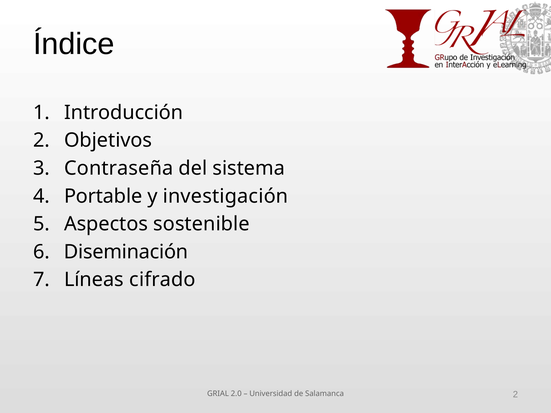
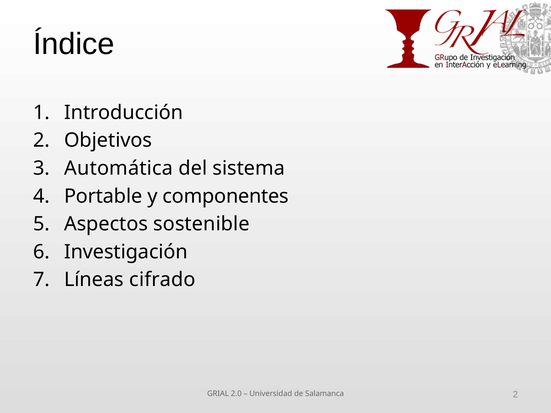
Contraseña: Contraseña -> Automática (119, 168)
investigación: investigación -> componentes (226, 196)
Diseminación: Diseminación -> Investigación (126, 252)
